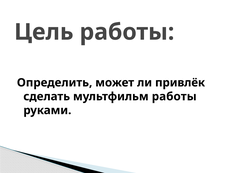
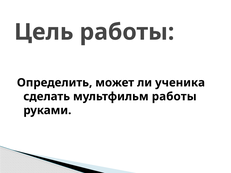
привлёк: привлёк -> ученика (180, 83)
